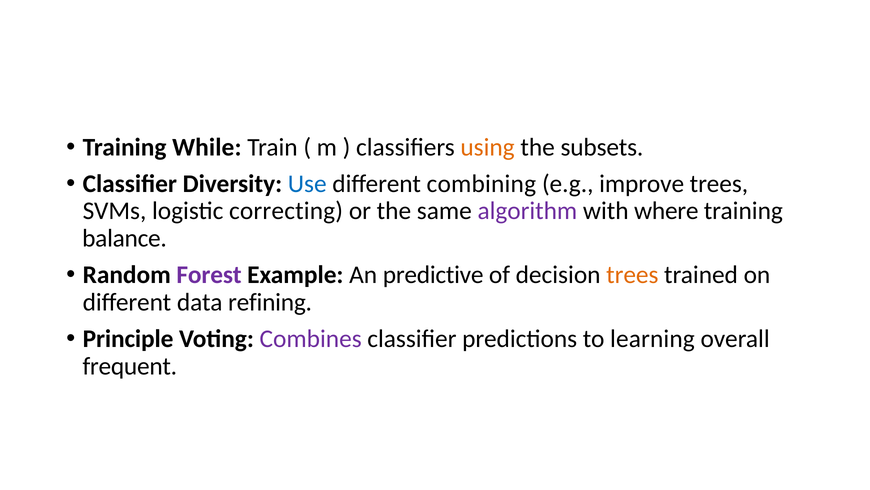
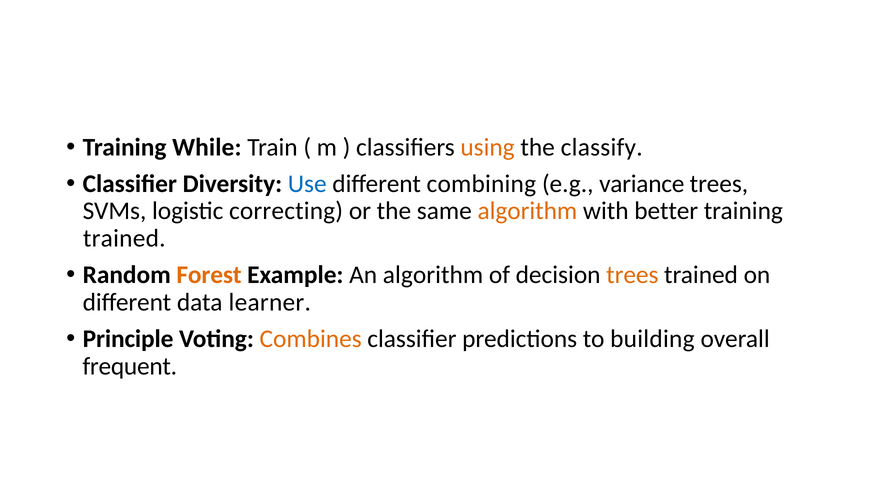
subsets: subsets -> classify (602, 147)
improve: improve -> variance (642, 183)
algorithm colour: purple -> orange (527, 211)
where: where -> better (666, 211)
balance: balance -> trained (124, 238)
Forest colour: purple -> orange (209, 275)
An predictive: predictive -> algorithm (433, 275)
refining: refining -> learner (270, 302)
Combines colour: purple -> orange (311, 338)
learning: learning -> building (652, 338)
